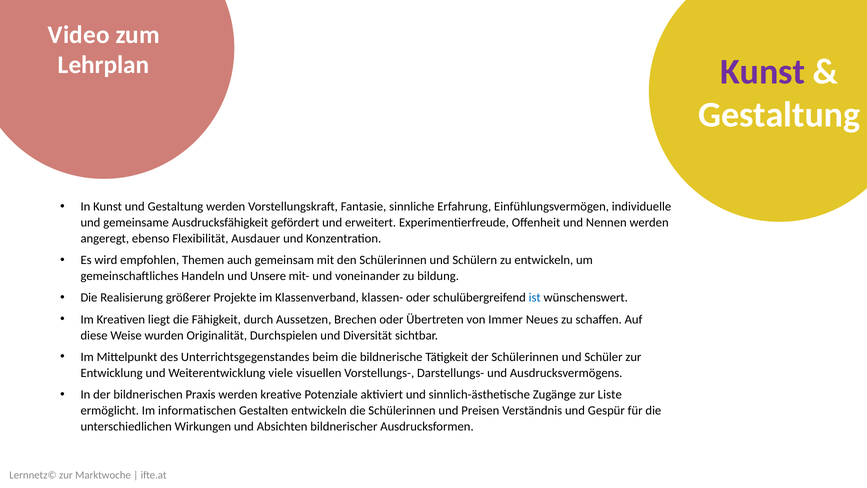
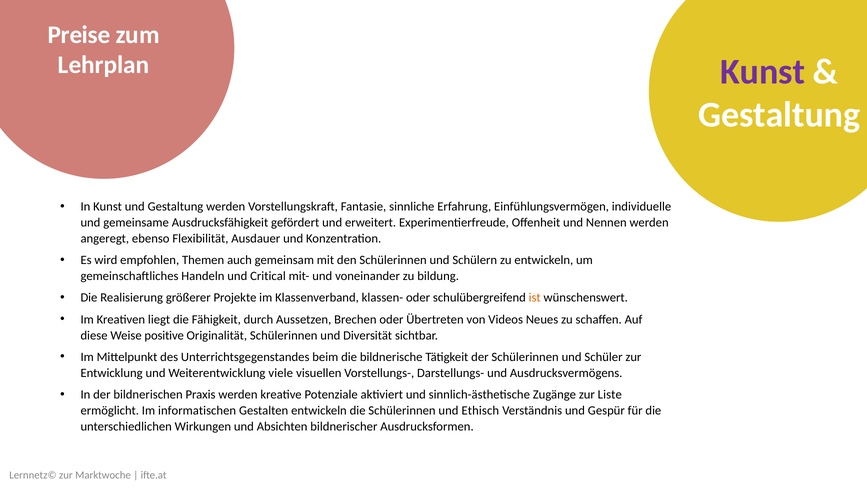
Video: Video -> Preise (79, 35)
Unsere: Unsere -> Critical (268, 276)
ist colour: blue -> orange (535, 298)
Immer: Immer -> Videos (506, 319)
wurden: wurden -> positive (164, 335)
Originalität Durchspielen: Durchspielen -> Schülerinnen (284, 335)
Preisen: Preisen -> Ethisch (480, 410)
